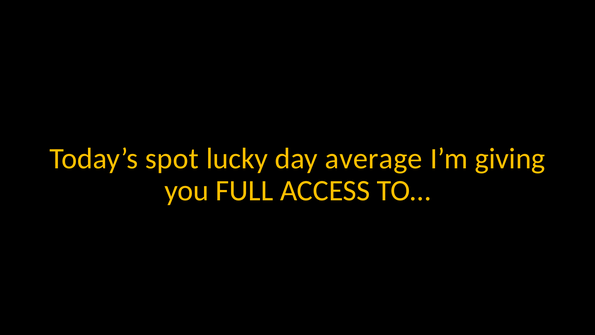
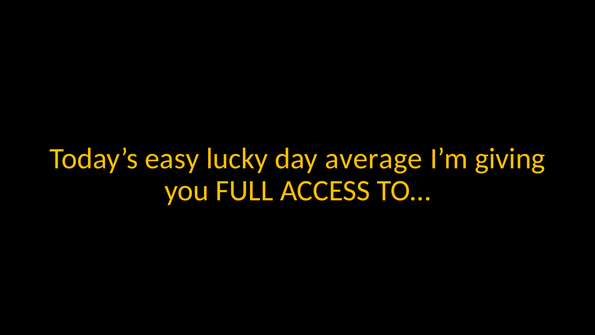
spot: spot -> easy (172, 159)
